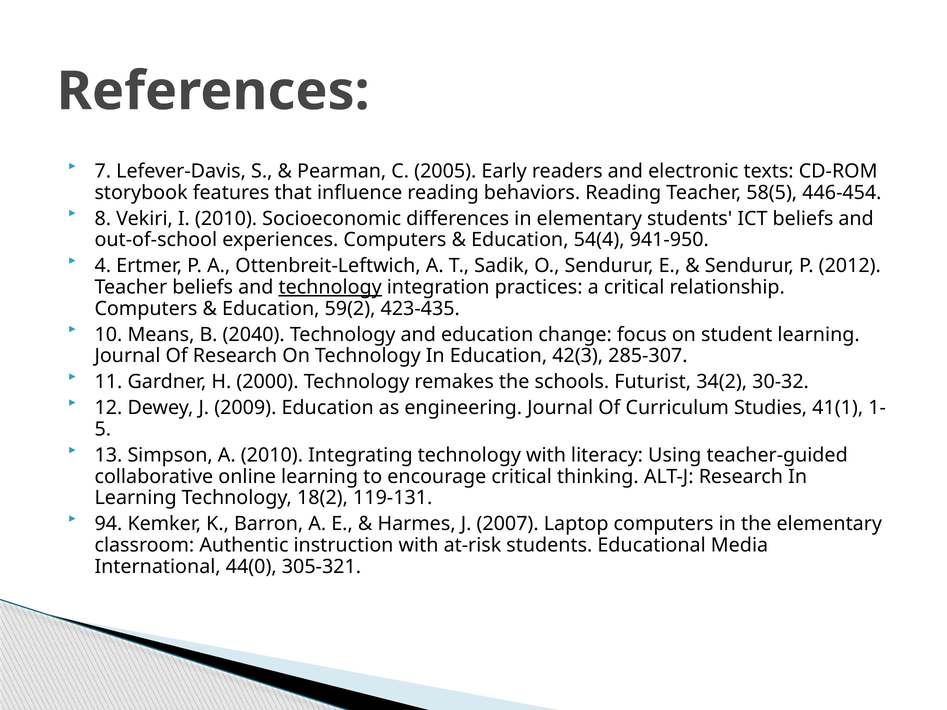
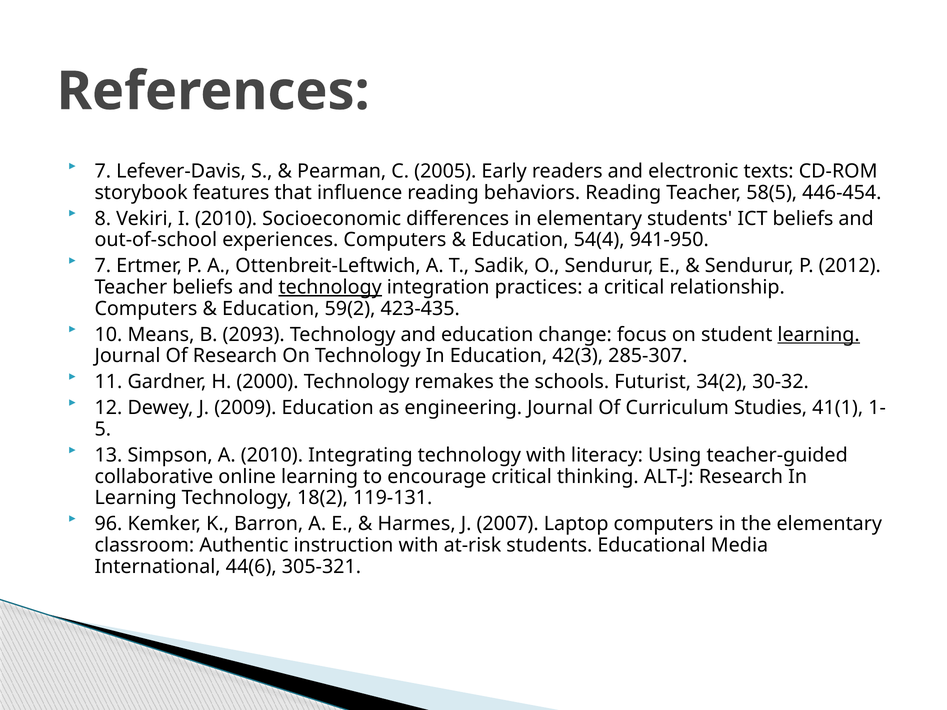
4: 4 -> 7 (103, 266)
2040: 2040 -> 2093 (254, 335)
learning underline: none -> present (819, 335)
94: 94 -> 96 (108, 524)
44(0: 44(0 -> 44(6 (251, 567)
